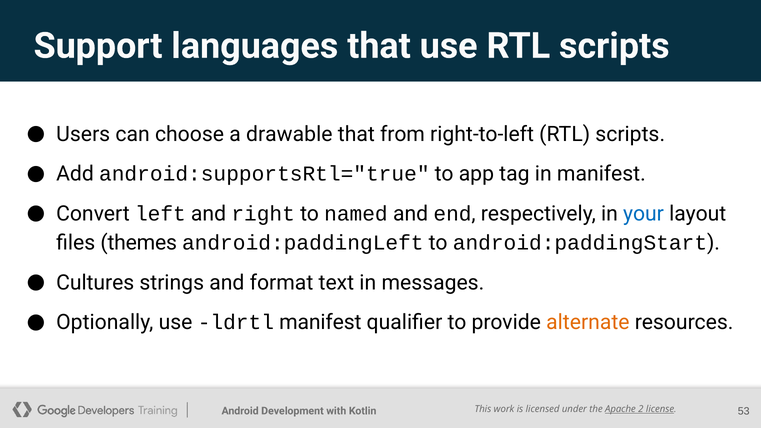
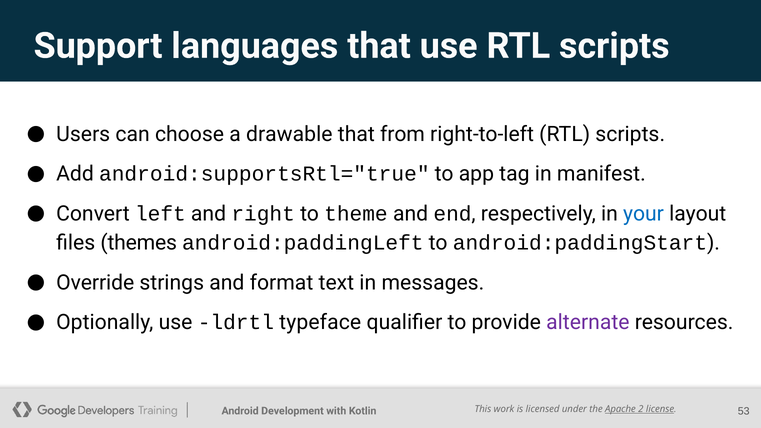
named: named -> theme (356, 214)
Cultures: Cultures -> Override (95, 283)
ldrtl manifest: manifest -> typeface (320, 322)
alternate colour: orange -> purple (588, 322)
